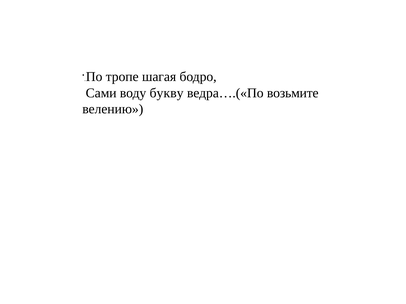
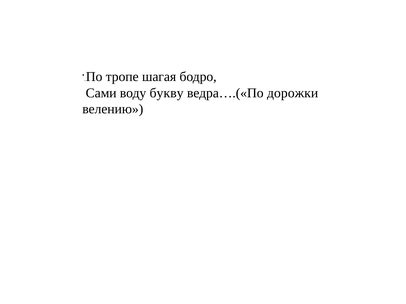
возьмите: возьмите -> дорожки (293, 93)
